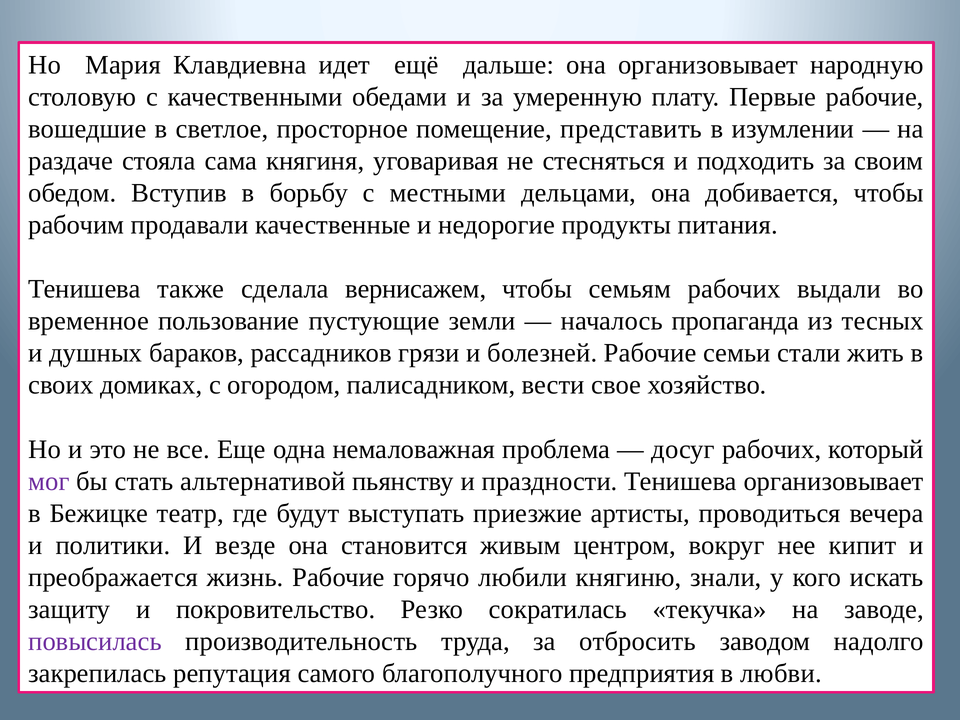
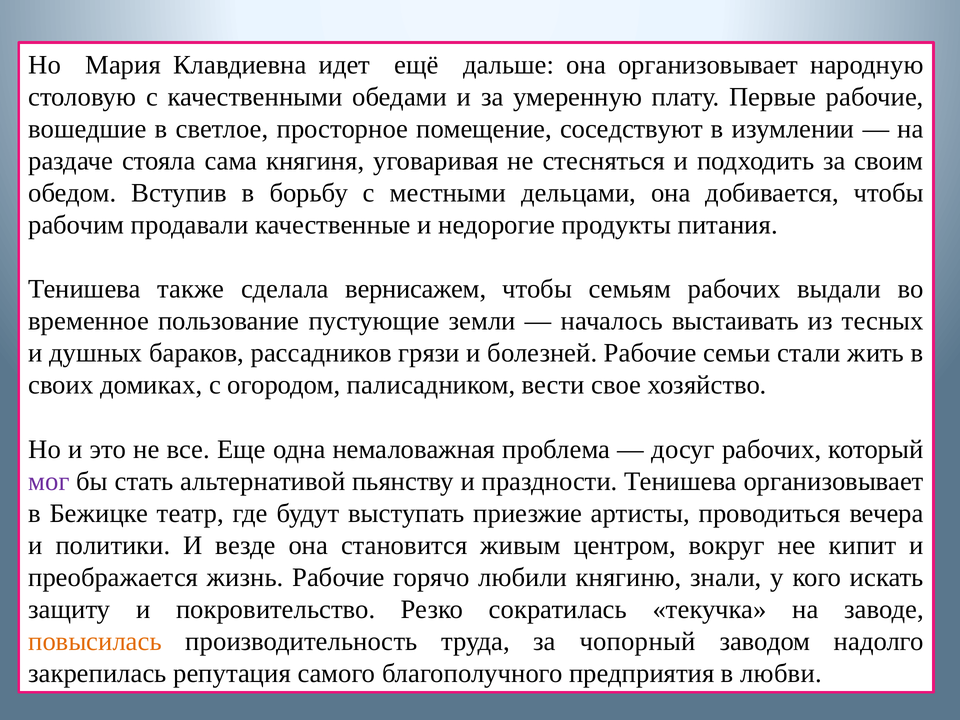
представить: представить -> соседствуют (631, 129)
пропаганда: пропаганда -> выстаивать (735, 321)
повысилась colour: purple -> orange (95, 641)
отбросить: отбросить -> чопорный (638, 641)
